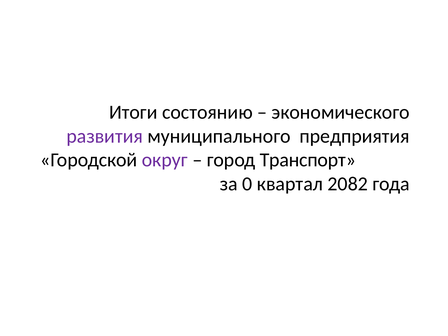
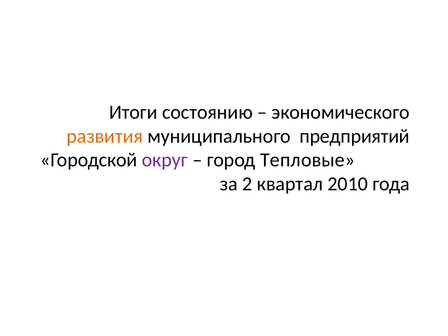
развития colour: purple -> orange (105, 136)
предприятия: предприятия -> предприятий (355, 136)
Транспорт: Транспорт -> Тепловые (308, 160)
0: 0 -> 2 (247, 184)
2082: 2082 -> 2010 (348, 184)
